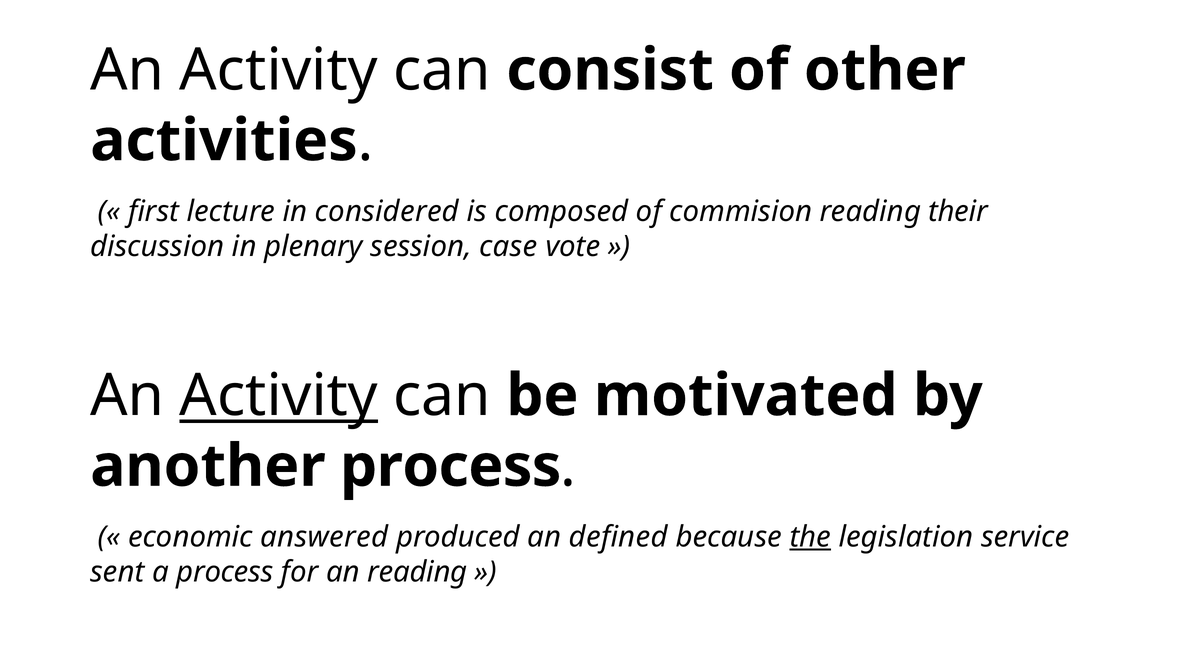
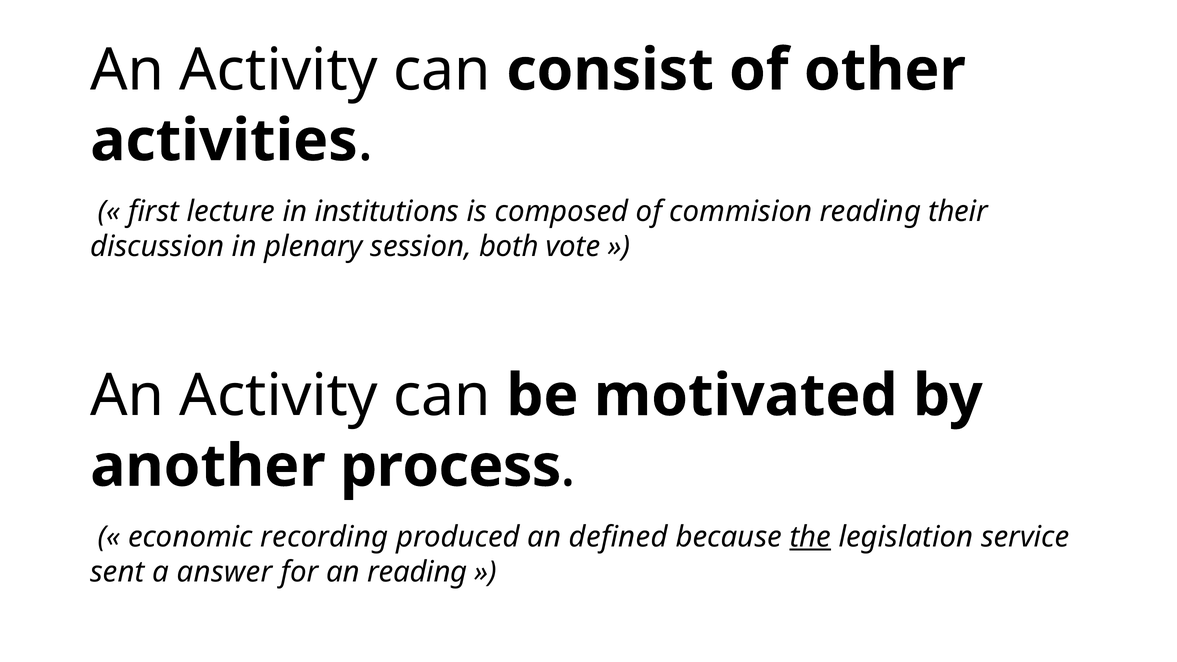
considered: considered -> institutions (387, 211)
case: case -> both (509, 247)
Activity underline: present -> none (279, 396)
answered: answered -> recording (324, 537)
a process: process -> answer (225, 572)
